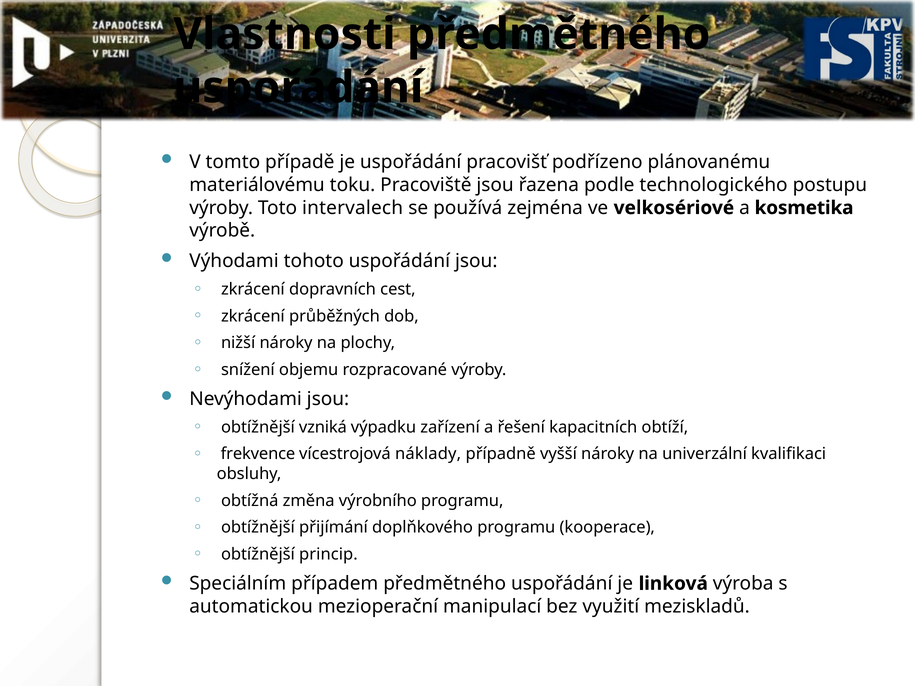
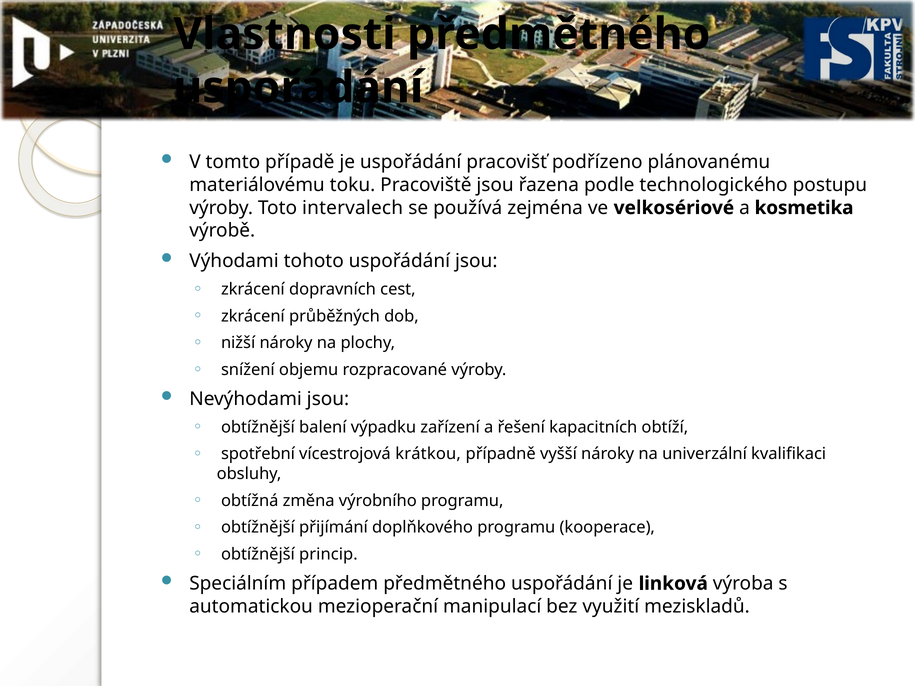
vzniká: vzniká -> balení (323, 427)
frekvence: frekvence -> spotřební (258, 454)
náklady: náklady -> krátkou (428, 454)
